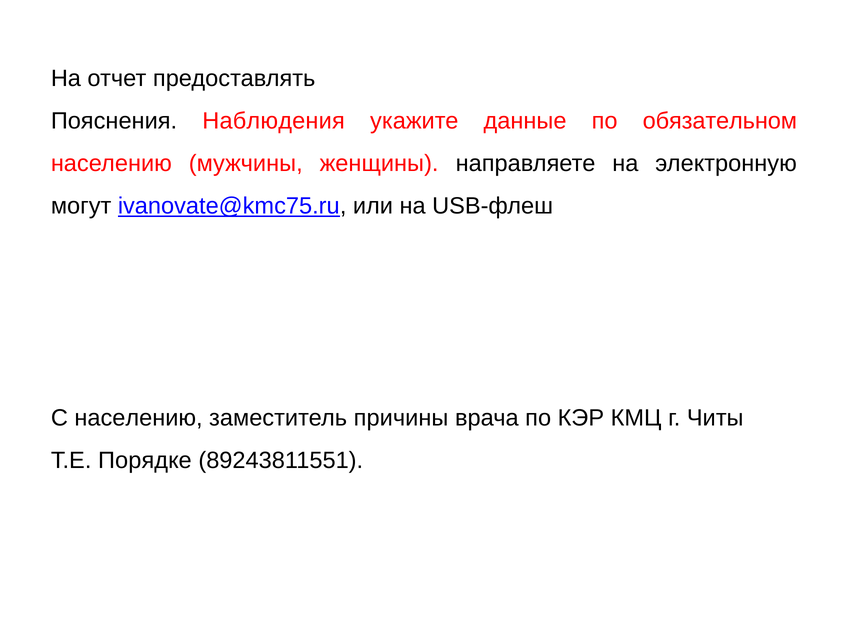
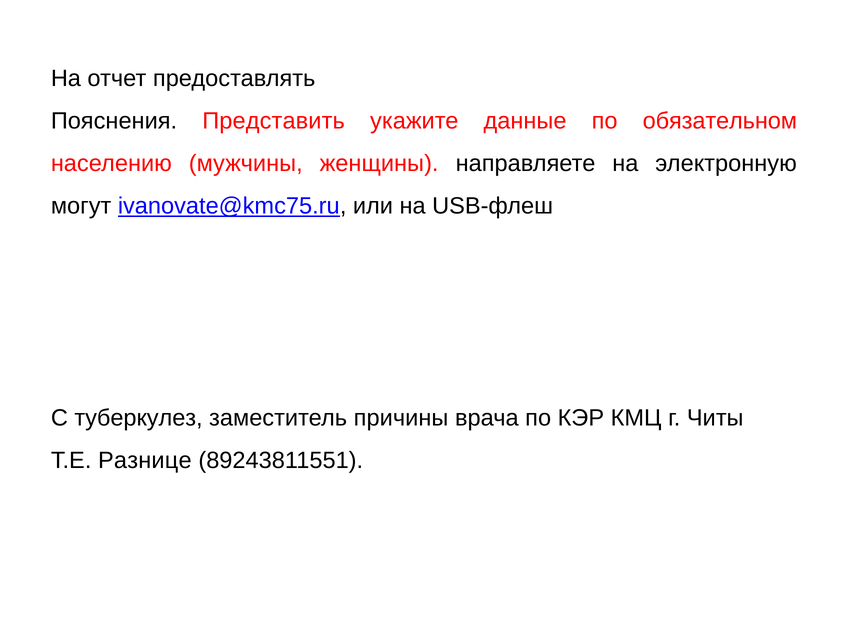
Наблюдения: Наблюдения -> Представить (274, 121)
С населению: населению -> туберкулез (139, 418)
Порядке: Порядке -> Разнице (145, 461)
